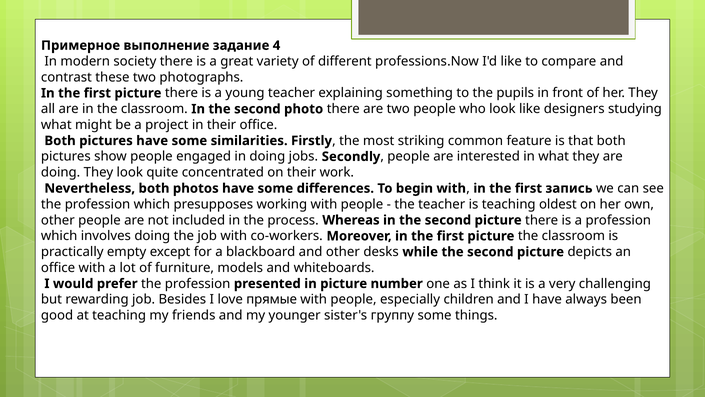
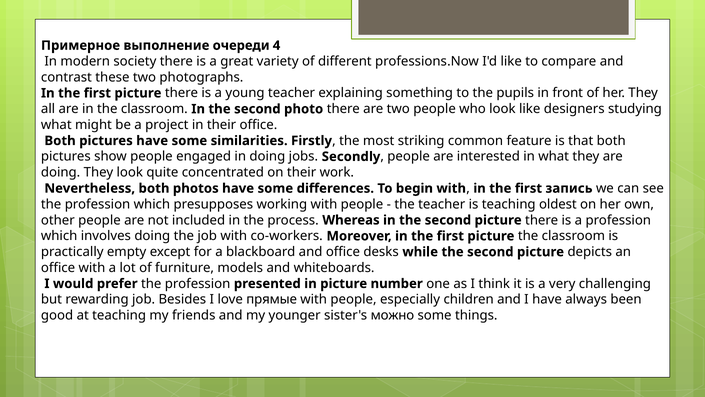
задание: задание -> очереди (241, 45)
and other: other -> office (343, 252)
группу: группу -> можно (392, 315)
